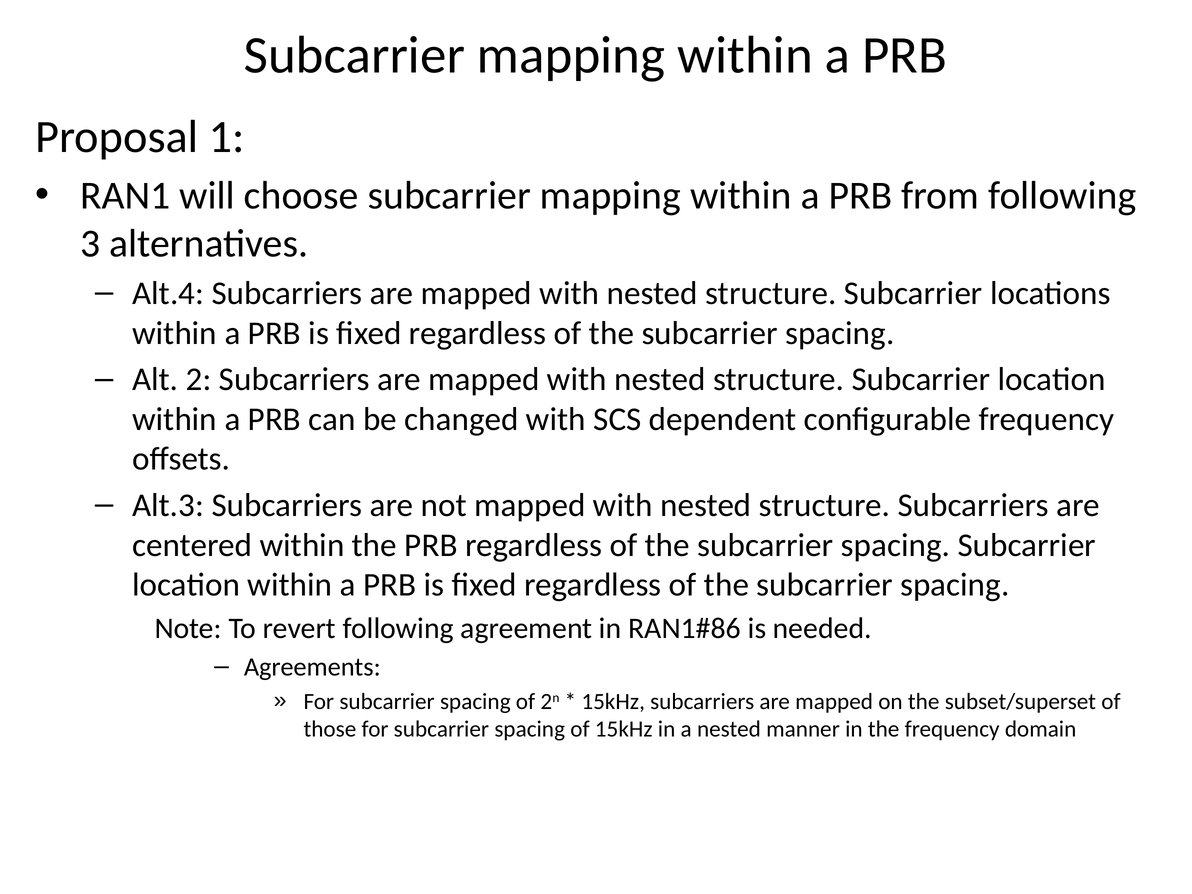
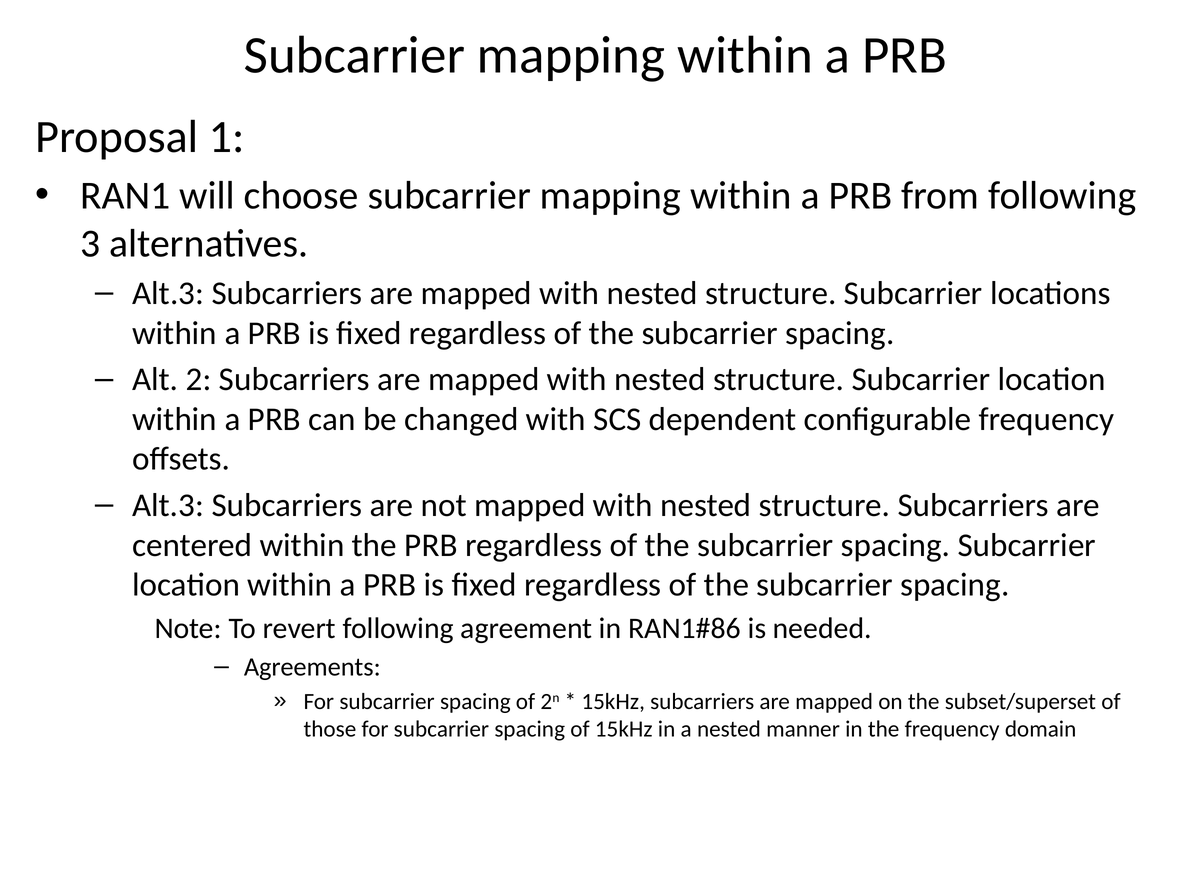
Alt.4: Alt.4 -> Alt.3 (168, 293)
